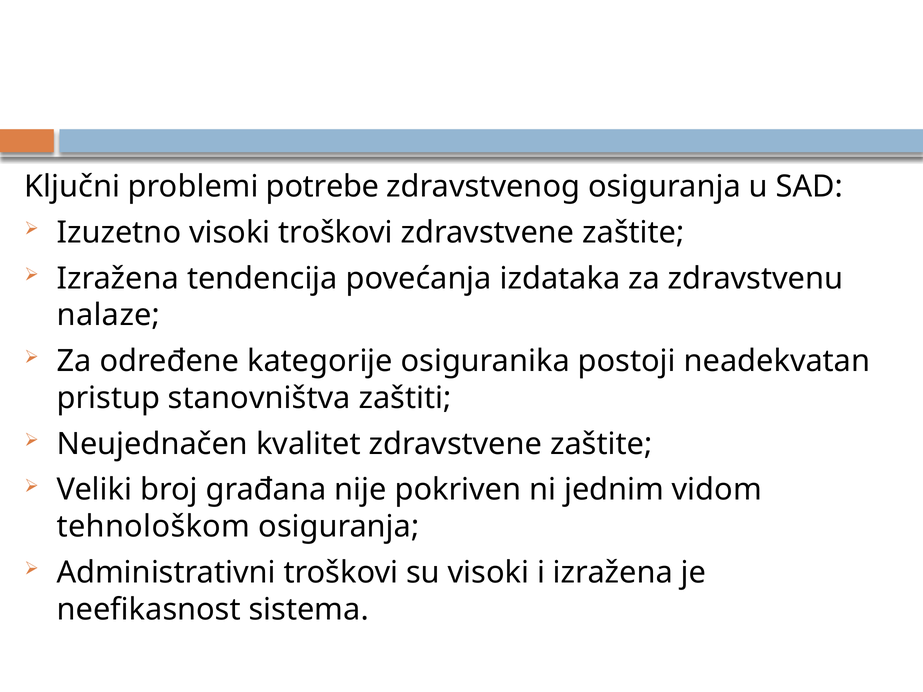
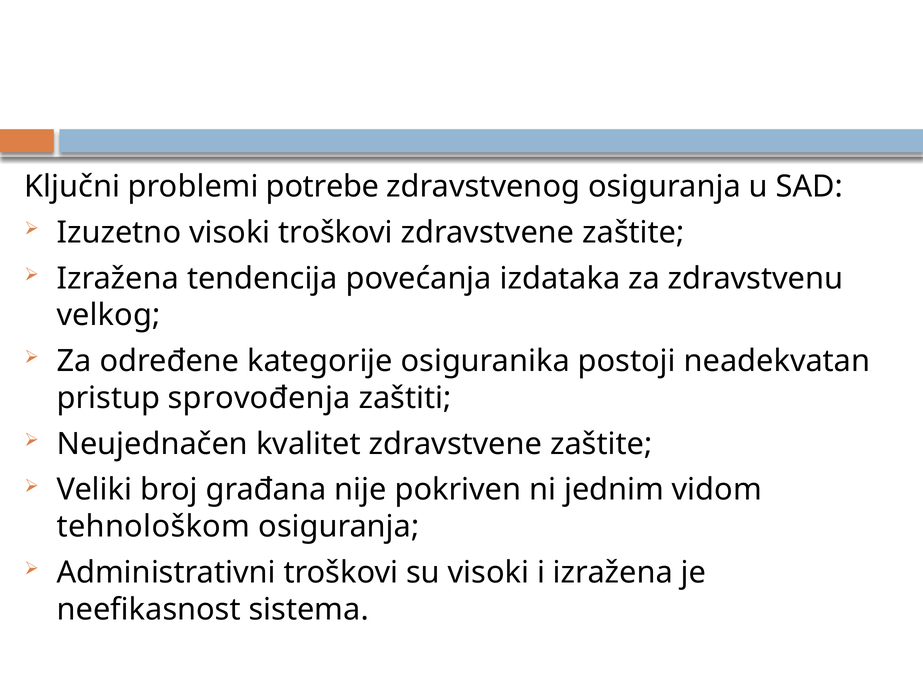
nalaze: nalaze -> velkog (109, 315)
stanovništva: stanovništva -> sprovođenja (259, 398)
